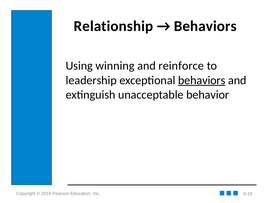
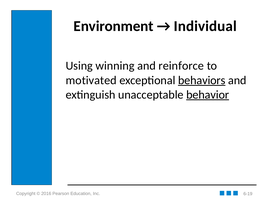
Relationship: Relationship -> Environment (114, 26)
Behaviors: Behaviors -> Individual (205, 26)
leadership: leadership -> motivated (91, 80)
behavior underline: none -> present (208, 94)
